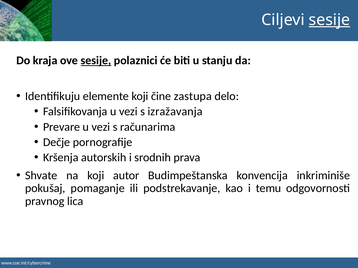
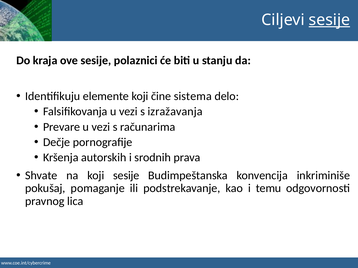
sesije underline: present -> none (96, 61)
zastupa: zastupa -> sistema (193, 96)
koji autor: autor -> sesije (126, 176)
